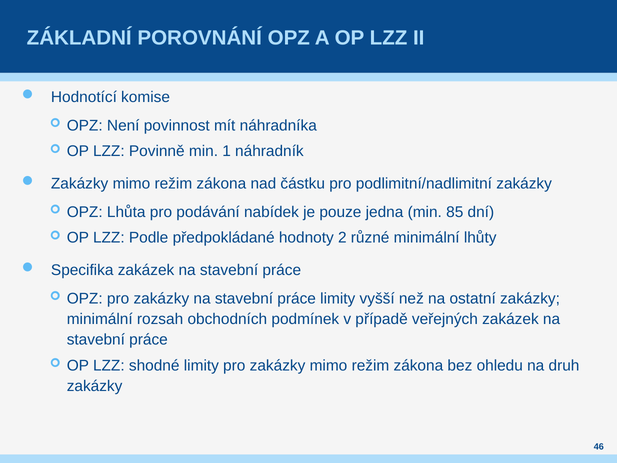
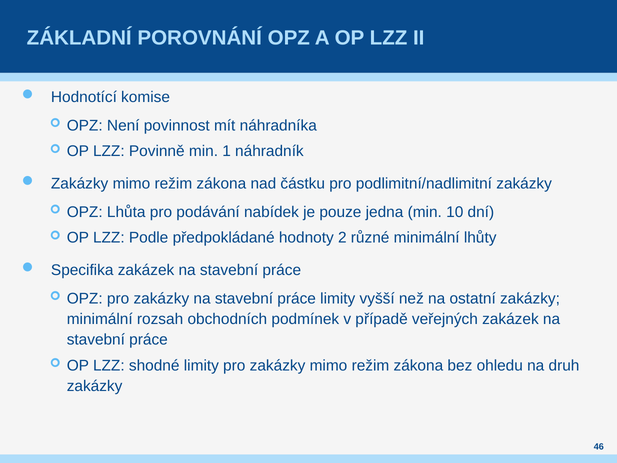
85: 85 -> 10 (455, 212)
